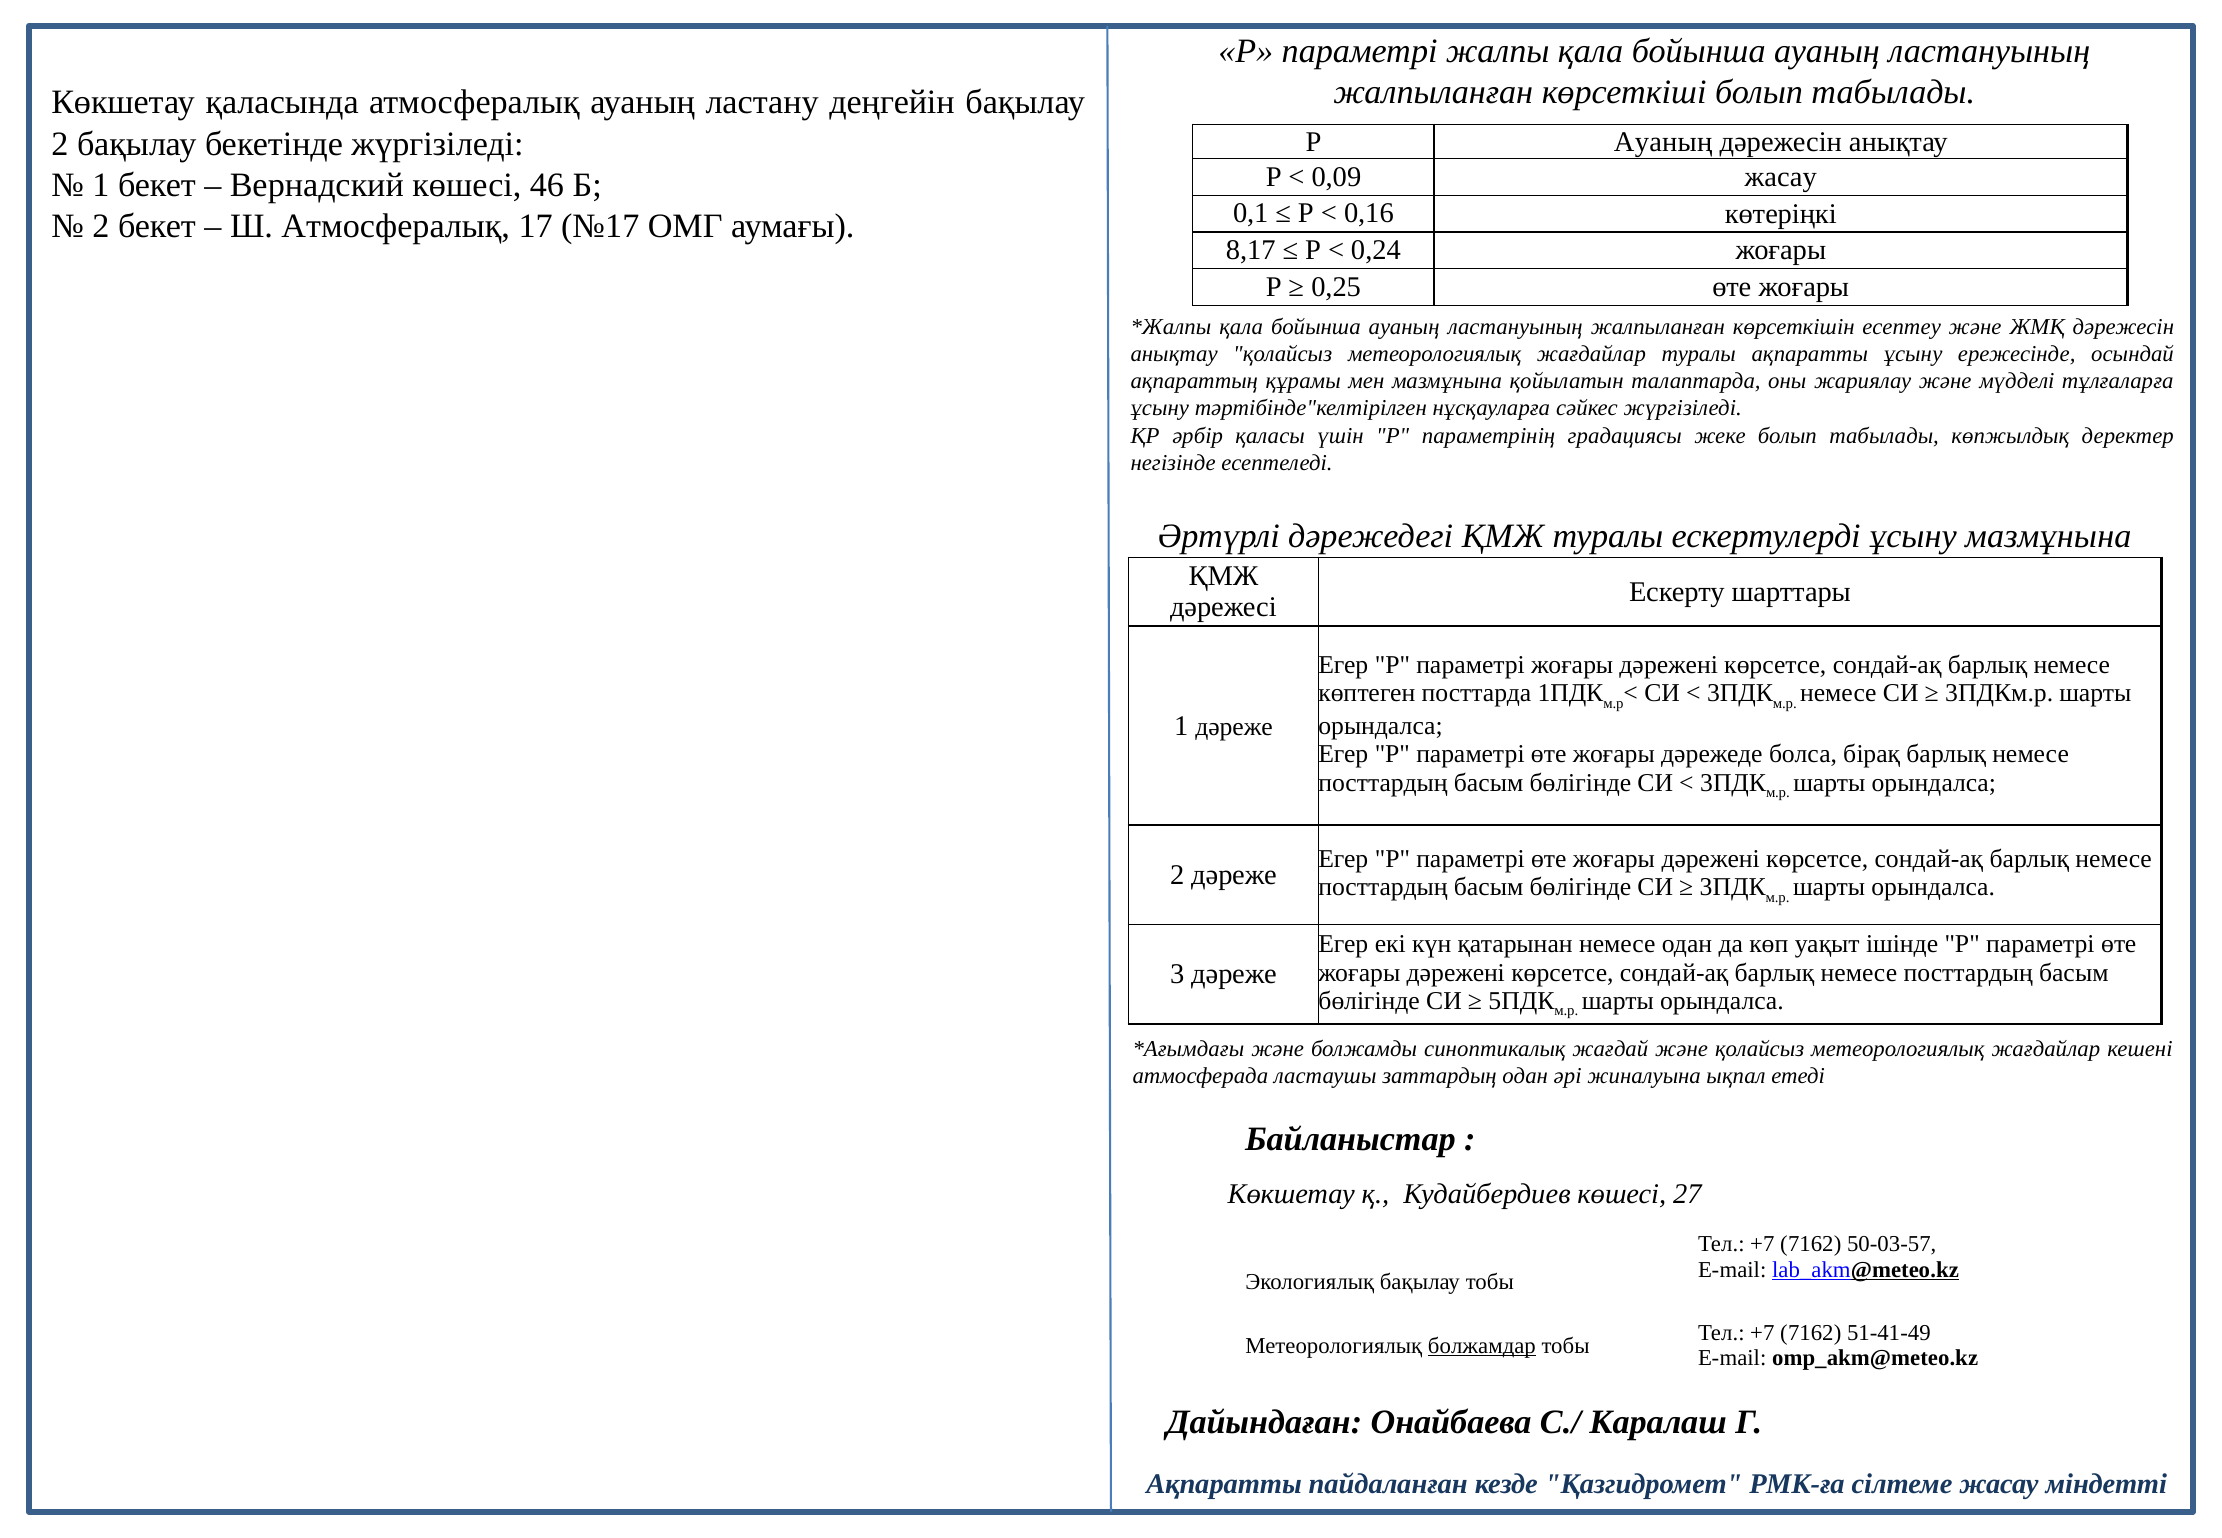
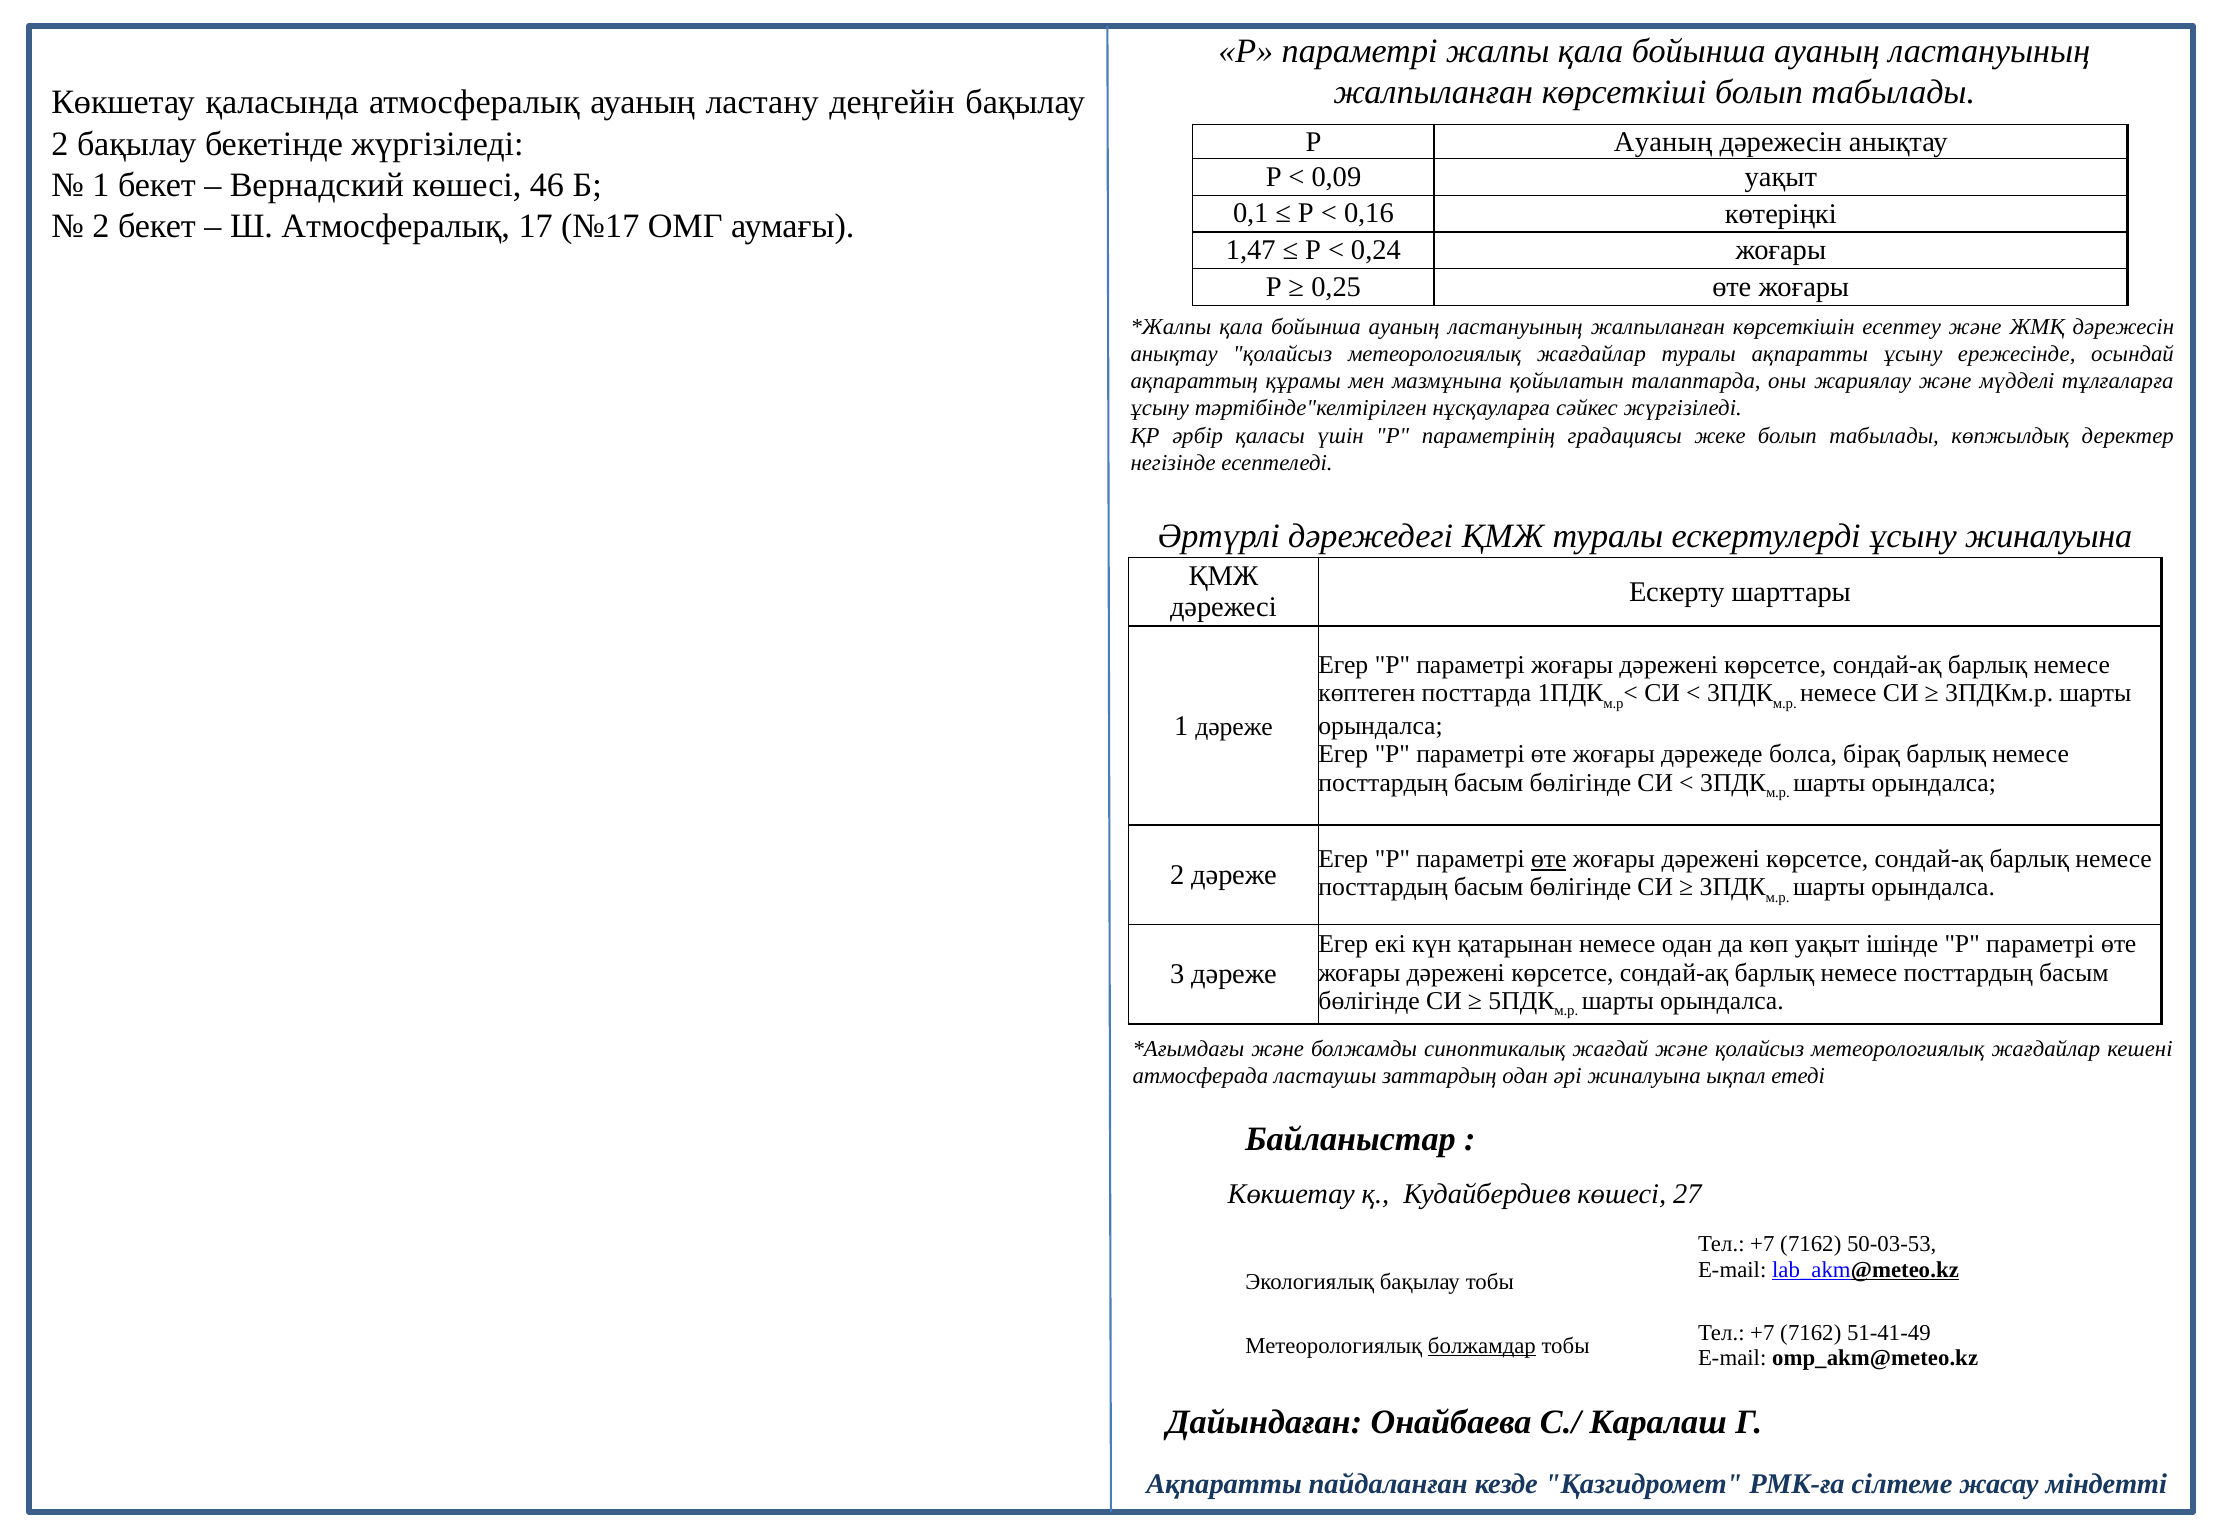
0,09 жасау: жасау -> уақыт (1781, 177)
8,17: 8,17 -> 1,47 (1251, 250)
ұсыну мазмұнына: мазмұнына -> жиналуына (2049, 537)
өте underline: none -> present (1549, 859)
50-03-57: 50-03-57 -> 50-03-53 (1892, 1245)
